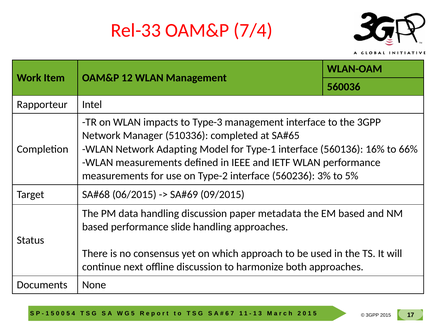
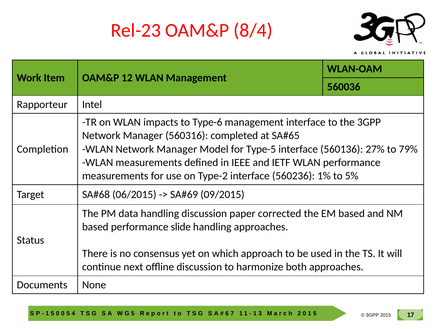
Rel-33: Rel-33 -> Rel-23 (136, 30)
7/4: 7/4 -> 8/4 (253, 30)
Type-3: Type-3 -> Type-6 (207, 122)
510336: 510336 -> 560316 (187, 135)
WLAN Network Adapting: Adapting -> Manager (177, 149)
Type-1: Type-1 -> Type-5 (261, 149)
16%: 16% -> 27% (375, 149)
66%: 66% -> 79% (408, 149)
3%: 3% -> 1% (324, 176)
metadata: metadata -> corrected (280, 213)
